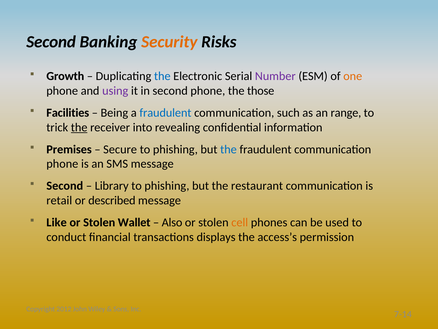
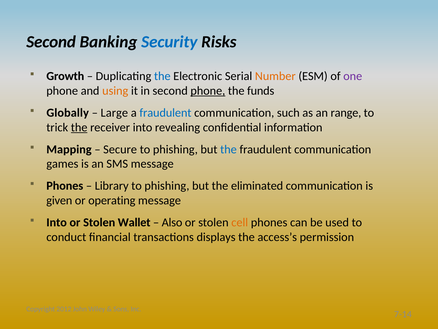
Security colour: orange -> blue (169, 42)
Number colour: purple -> orange (275, 76)
one colour: orange -> purple (353, 76)
using colour: purple -> orange (115, 91)
phone underline: none -> present (208, 91)
those: those -> funds (261, 91)
Facilities: Facilities -> Globally (68, 113)
Being: Being -> Large (114, 113)
Premises: Premises -> Mapping (69, 149)
phone: phone -> games (62, 164)
Second: Second -> Phones (65, 186)
restaurant: restaurant -> eliminated (257, 186)
retail: retail -> given (59, 200)
described: described -> operating (112, 200)
Like: Like -> Into (57, 222)
